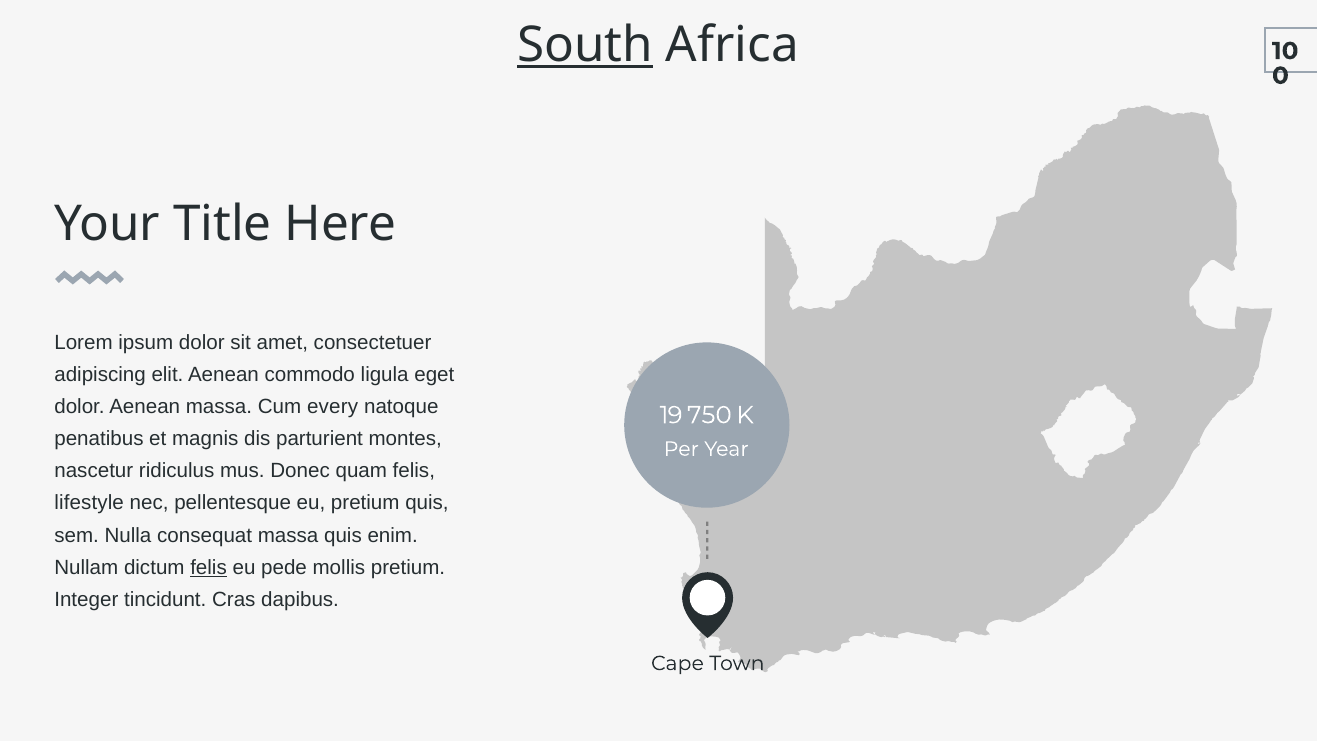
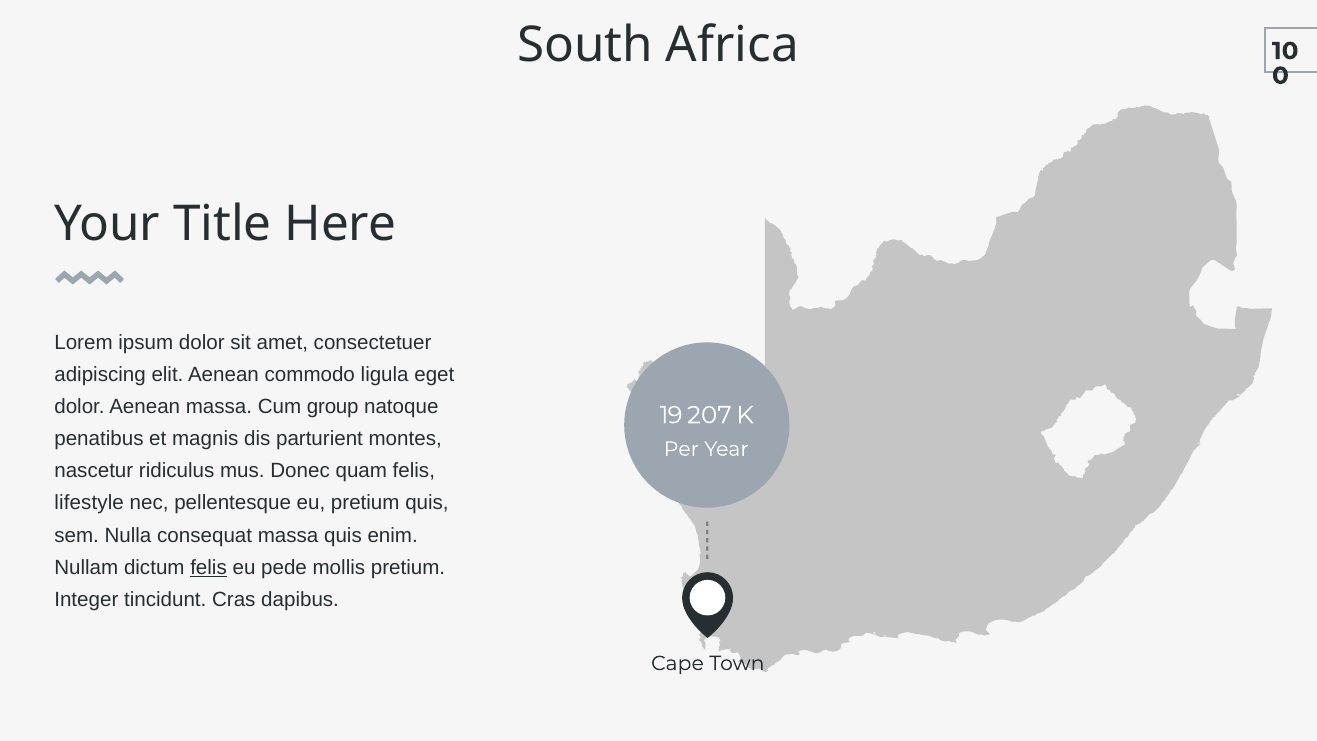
South underline: present -> none (585, 46)
every: every -> group (333, 407)
750: 750 -> 207 (709, 415)
